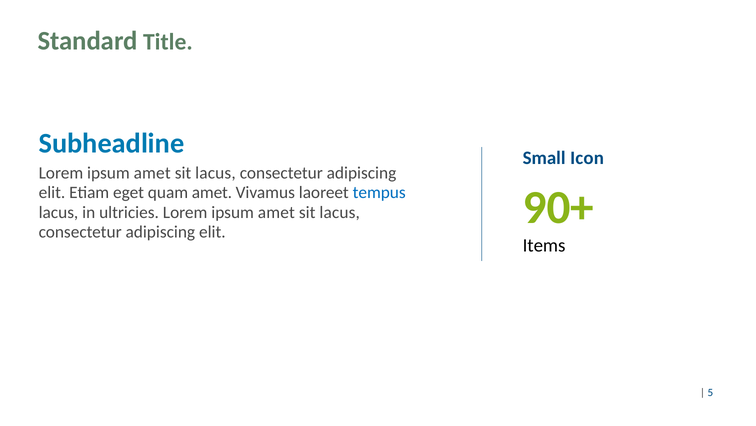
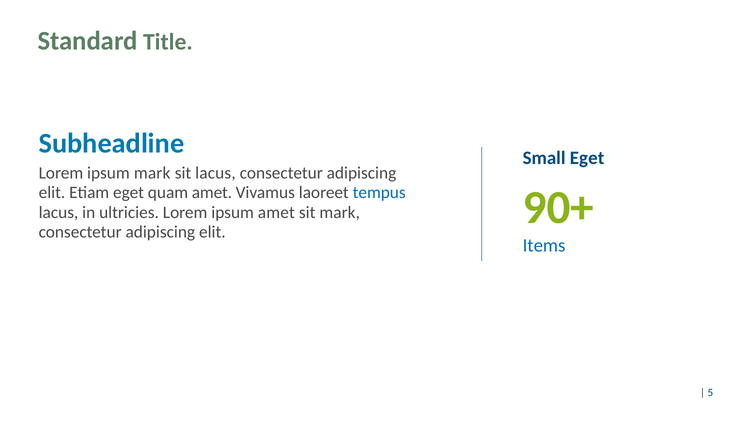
Small Icon: Icon -> Eget (587, 158)
amet: amet -> mark (152, 173)
lacus: lacus -> mark (340, 212)
Items colour: black -> blue (544, 245)
